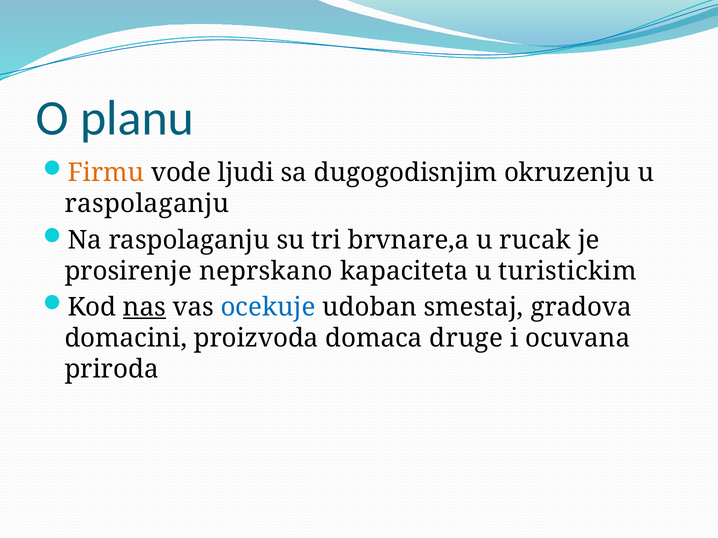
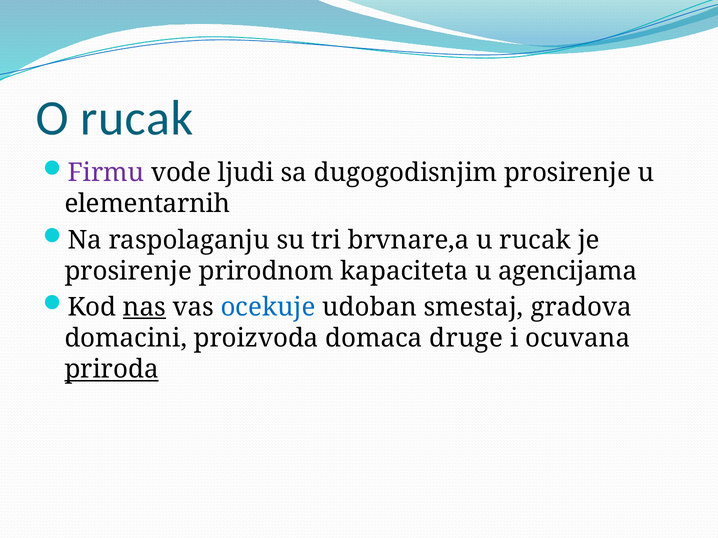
O planu: planu -> rucak (137, 119)
Firmu colour: orange -> purple (106, 173)
dugogodisnjim okruzenju: okruzenju -> prosirenje (568, 173)
raspolaganju: raspolaganju -> elementarnih (147, 204)
neprskano: neprskano -> prirodnom (266, 271)
turistickim: turistickim -> agencijama (568, 271)
priroda underline: none -> present (112, 370)
